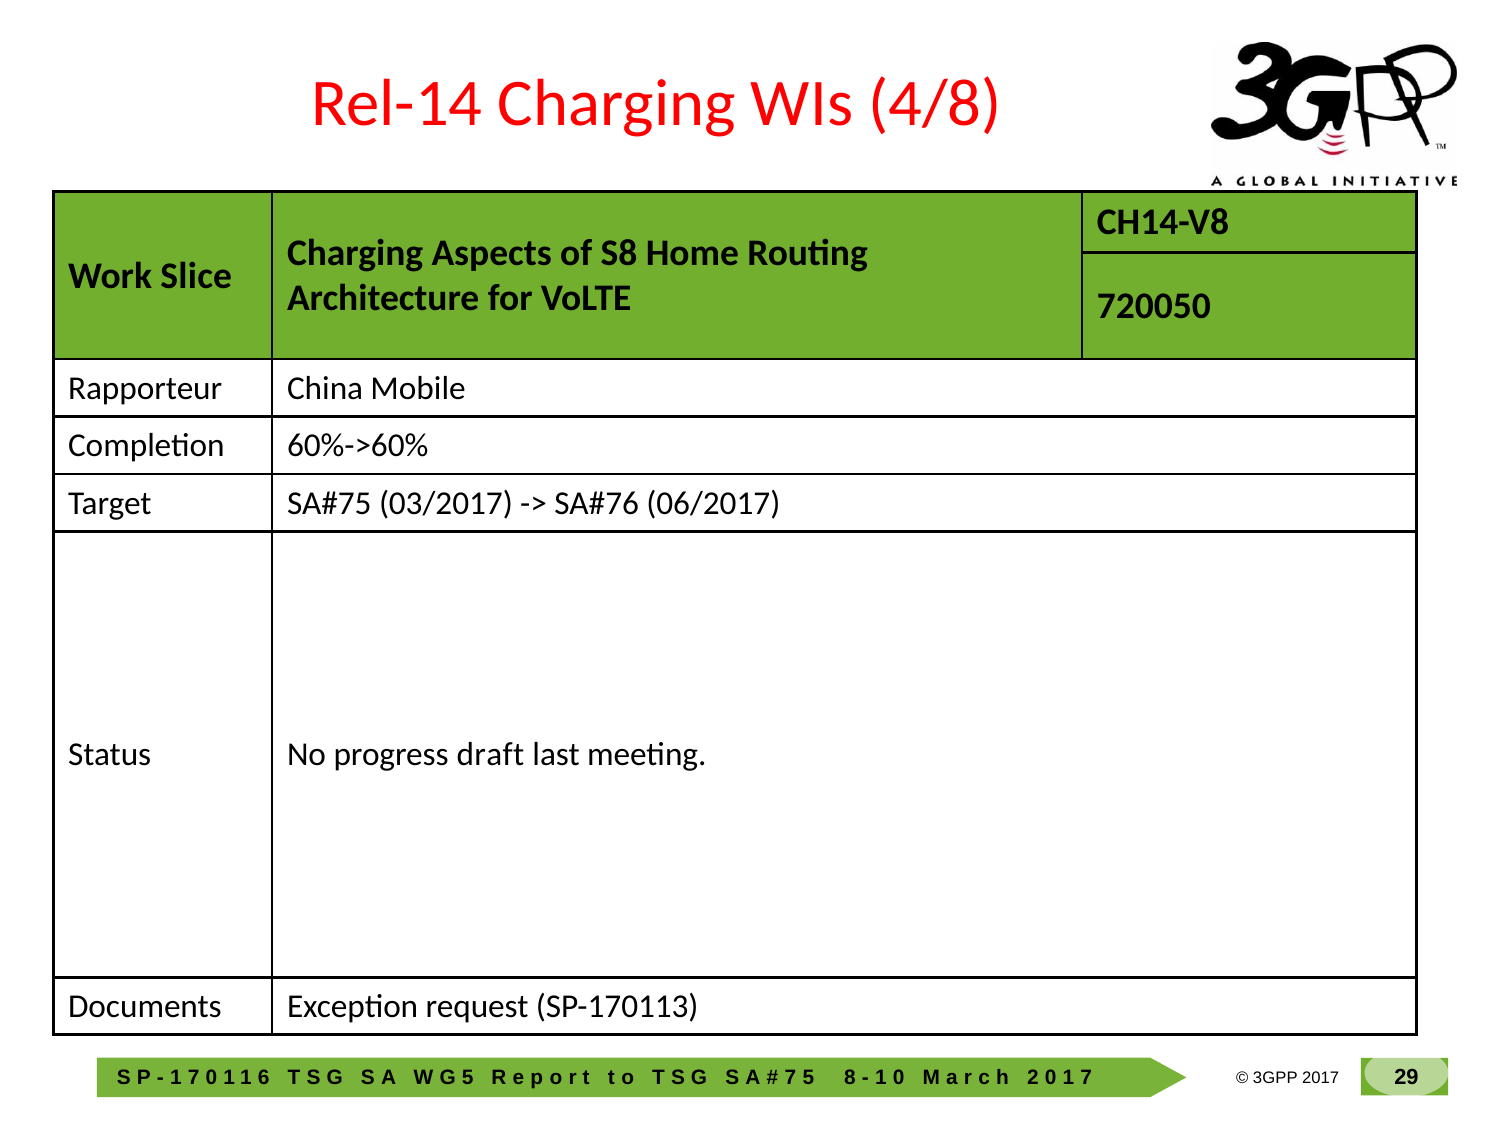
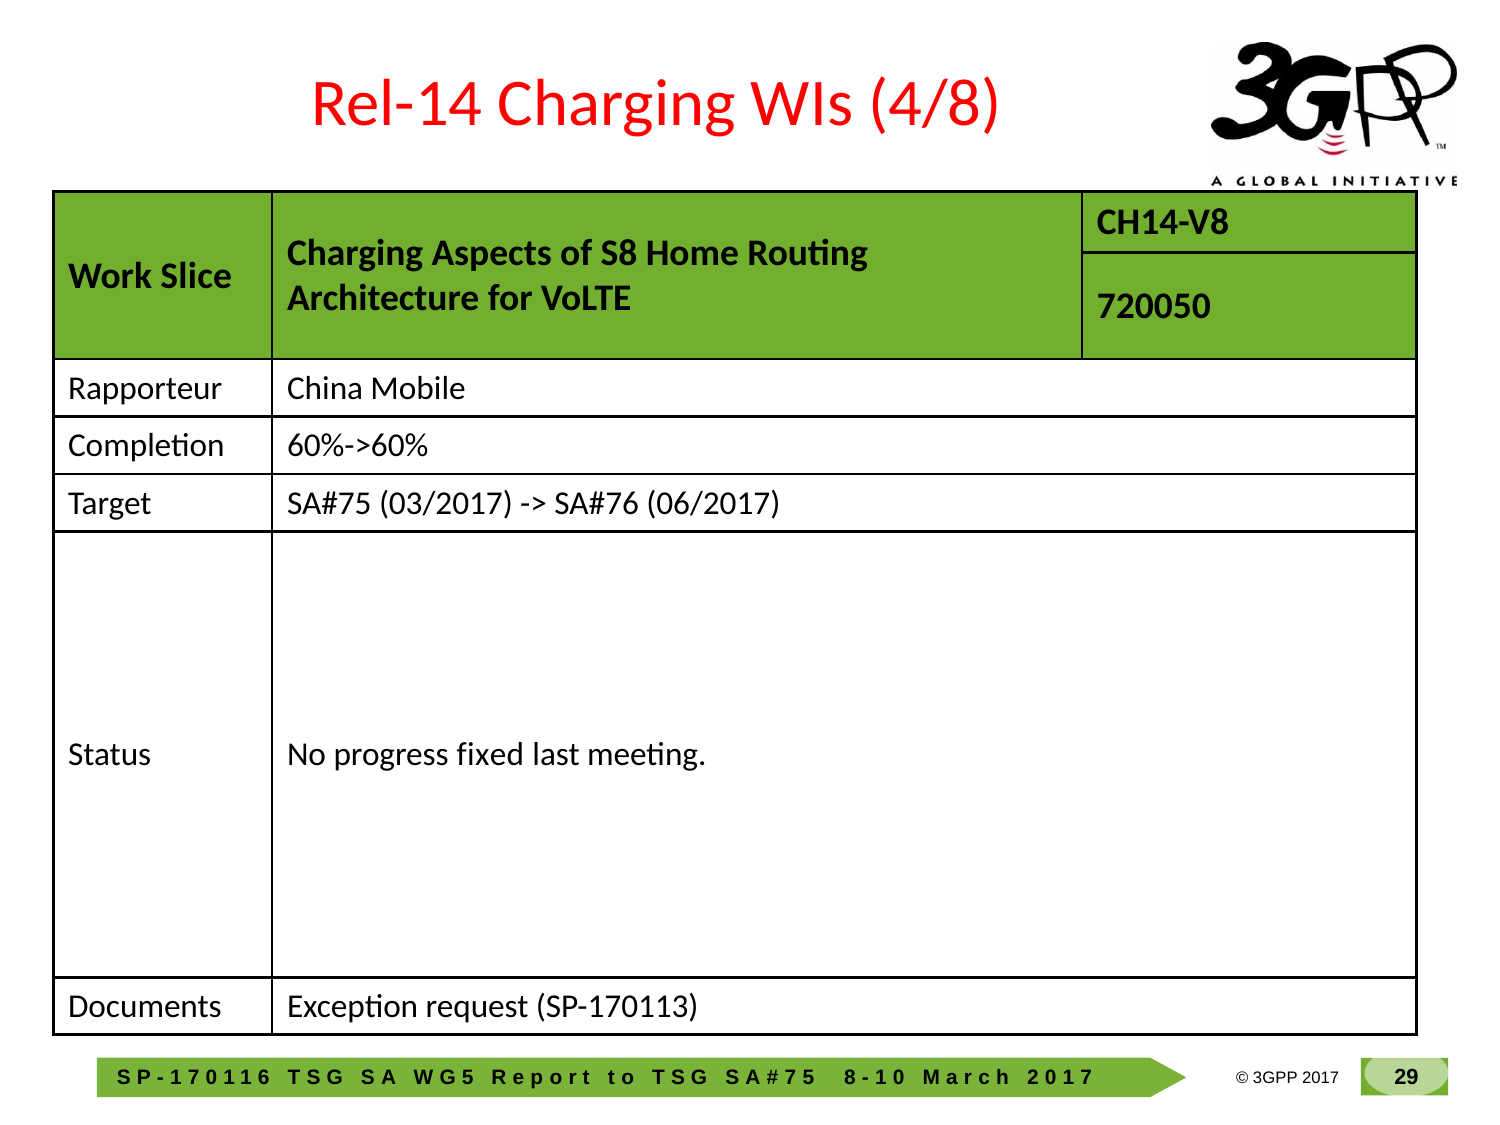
draft: draft -> fixed (490, 755)
